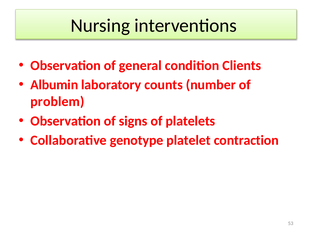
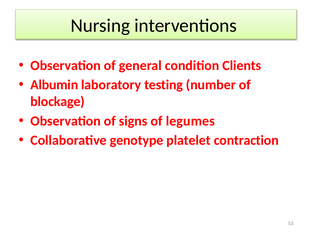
counts: counts -> testing (164, 85)
problem: problem -> blockage (58, 102)
platelets: platelets -> legumes (190, 121)
